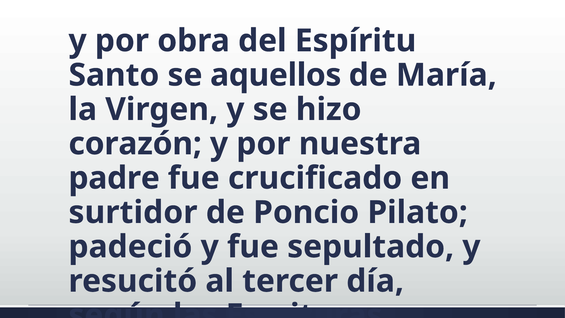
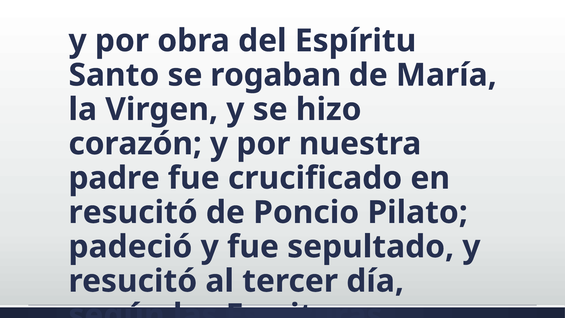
aquellos: aquellos -> rogaban (276, 75)
surtidor: surtidor -> resucitó (133, 212)
